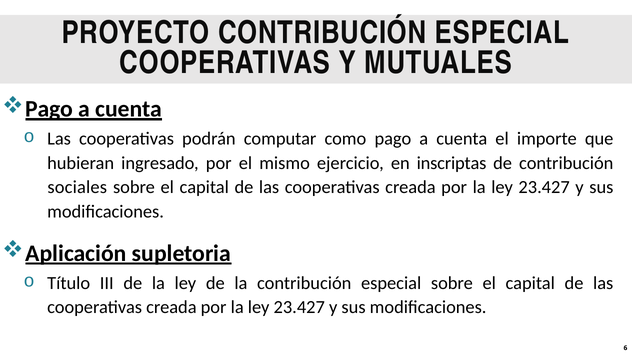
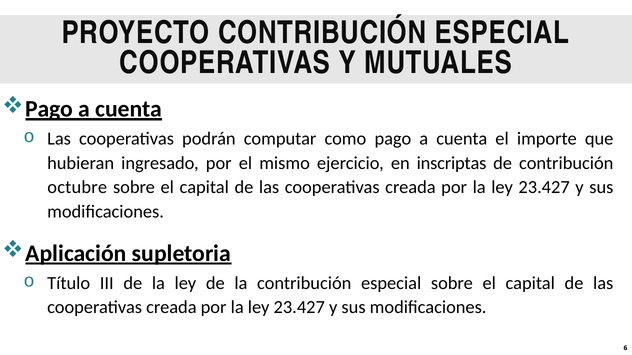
sociales: sociales -> octubre (77, 188)
